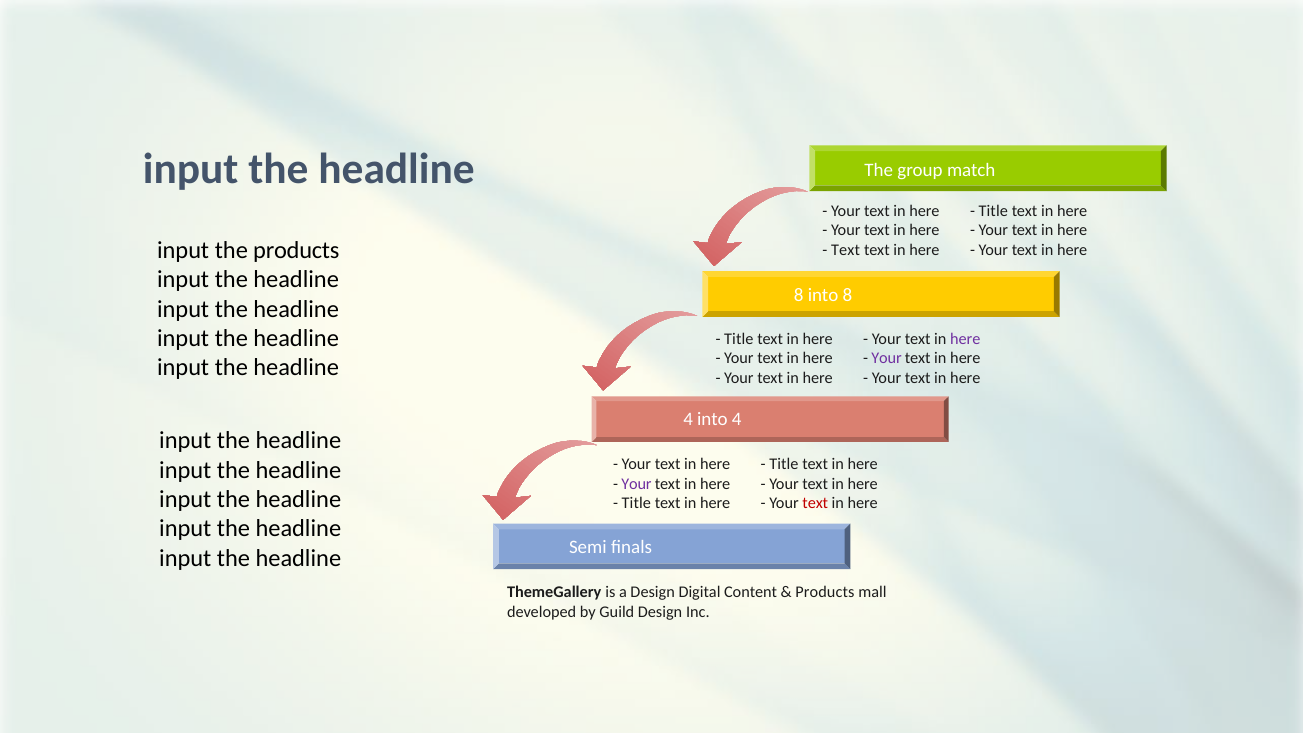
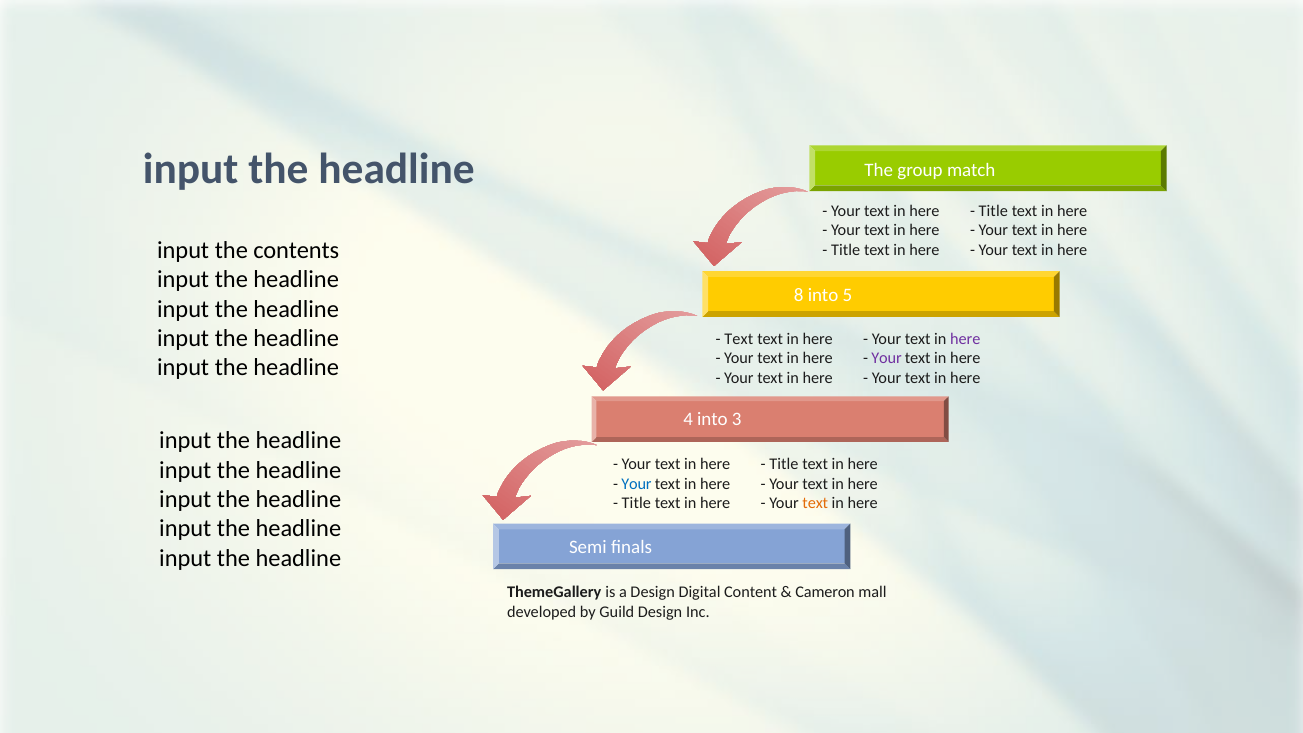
the products: products -> contents (296, 250)
Text: Text -> Title (846, 250)
into 8: 8 -> 5 (847, 295)
Title: Title -> Text (739, 339)
into 4: 4 -> 3 (737, 419)
Your colour: purple -> blue (636, 484)
text colour: red -> orange (815, 503)
Products: Products -> Cameron (825, 593)
